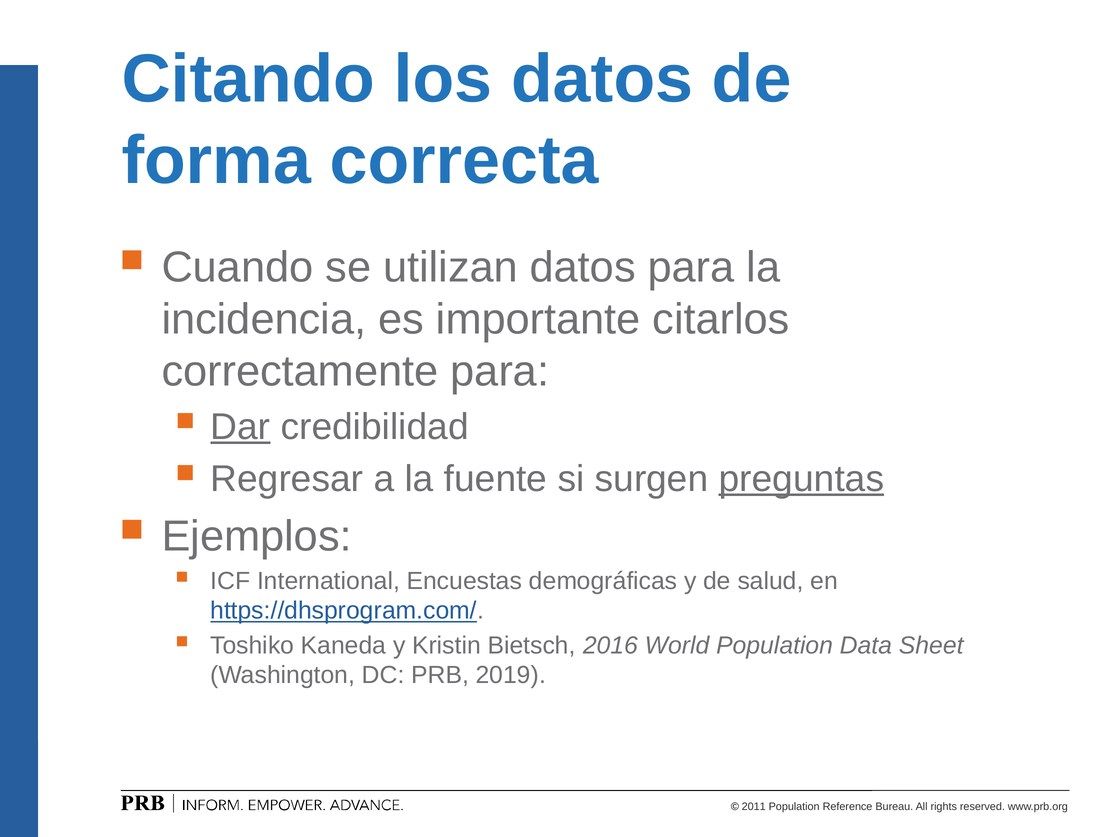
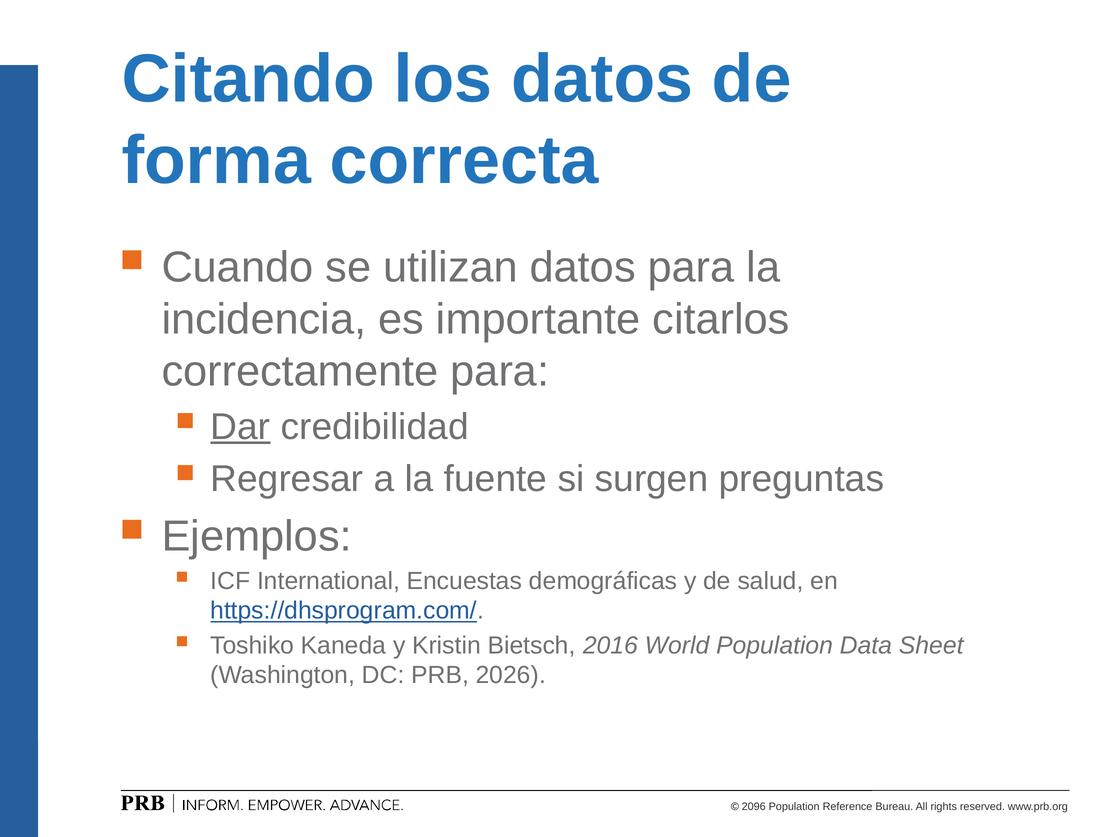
preguntas underline: present -> none (801, 479)
2019: 2019 -> 2026 (511, 675)
2011: 2011 -> 2096 (754, 807)
